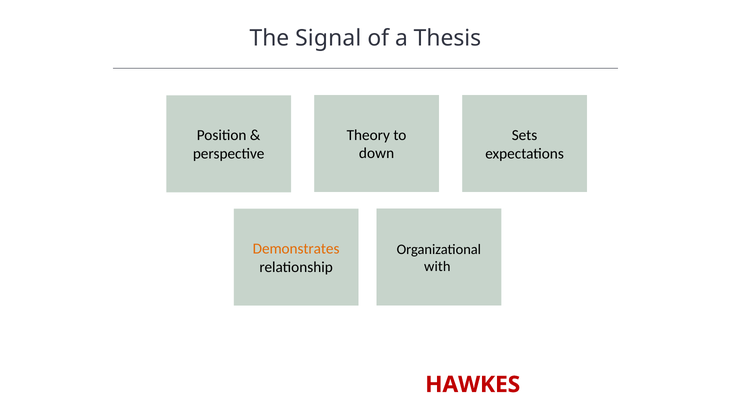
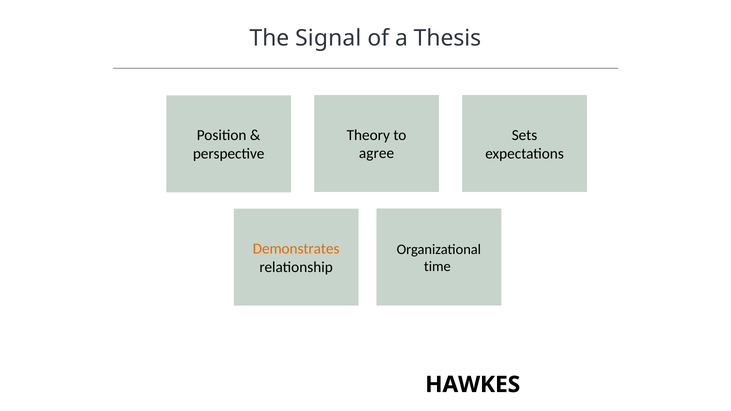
down: down -> agree (377, 153)
with: with -> time (437, 267)
HAWKES colour: red -> black (473, 385)
